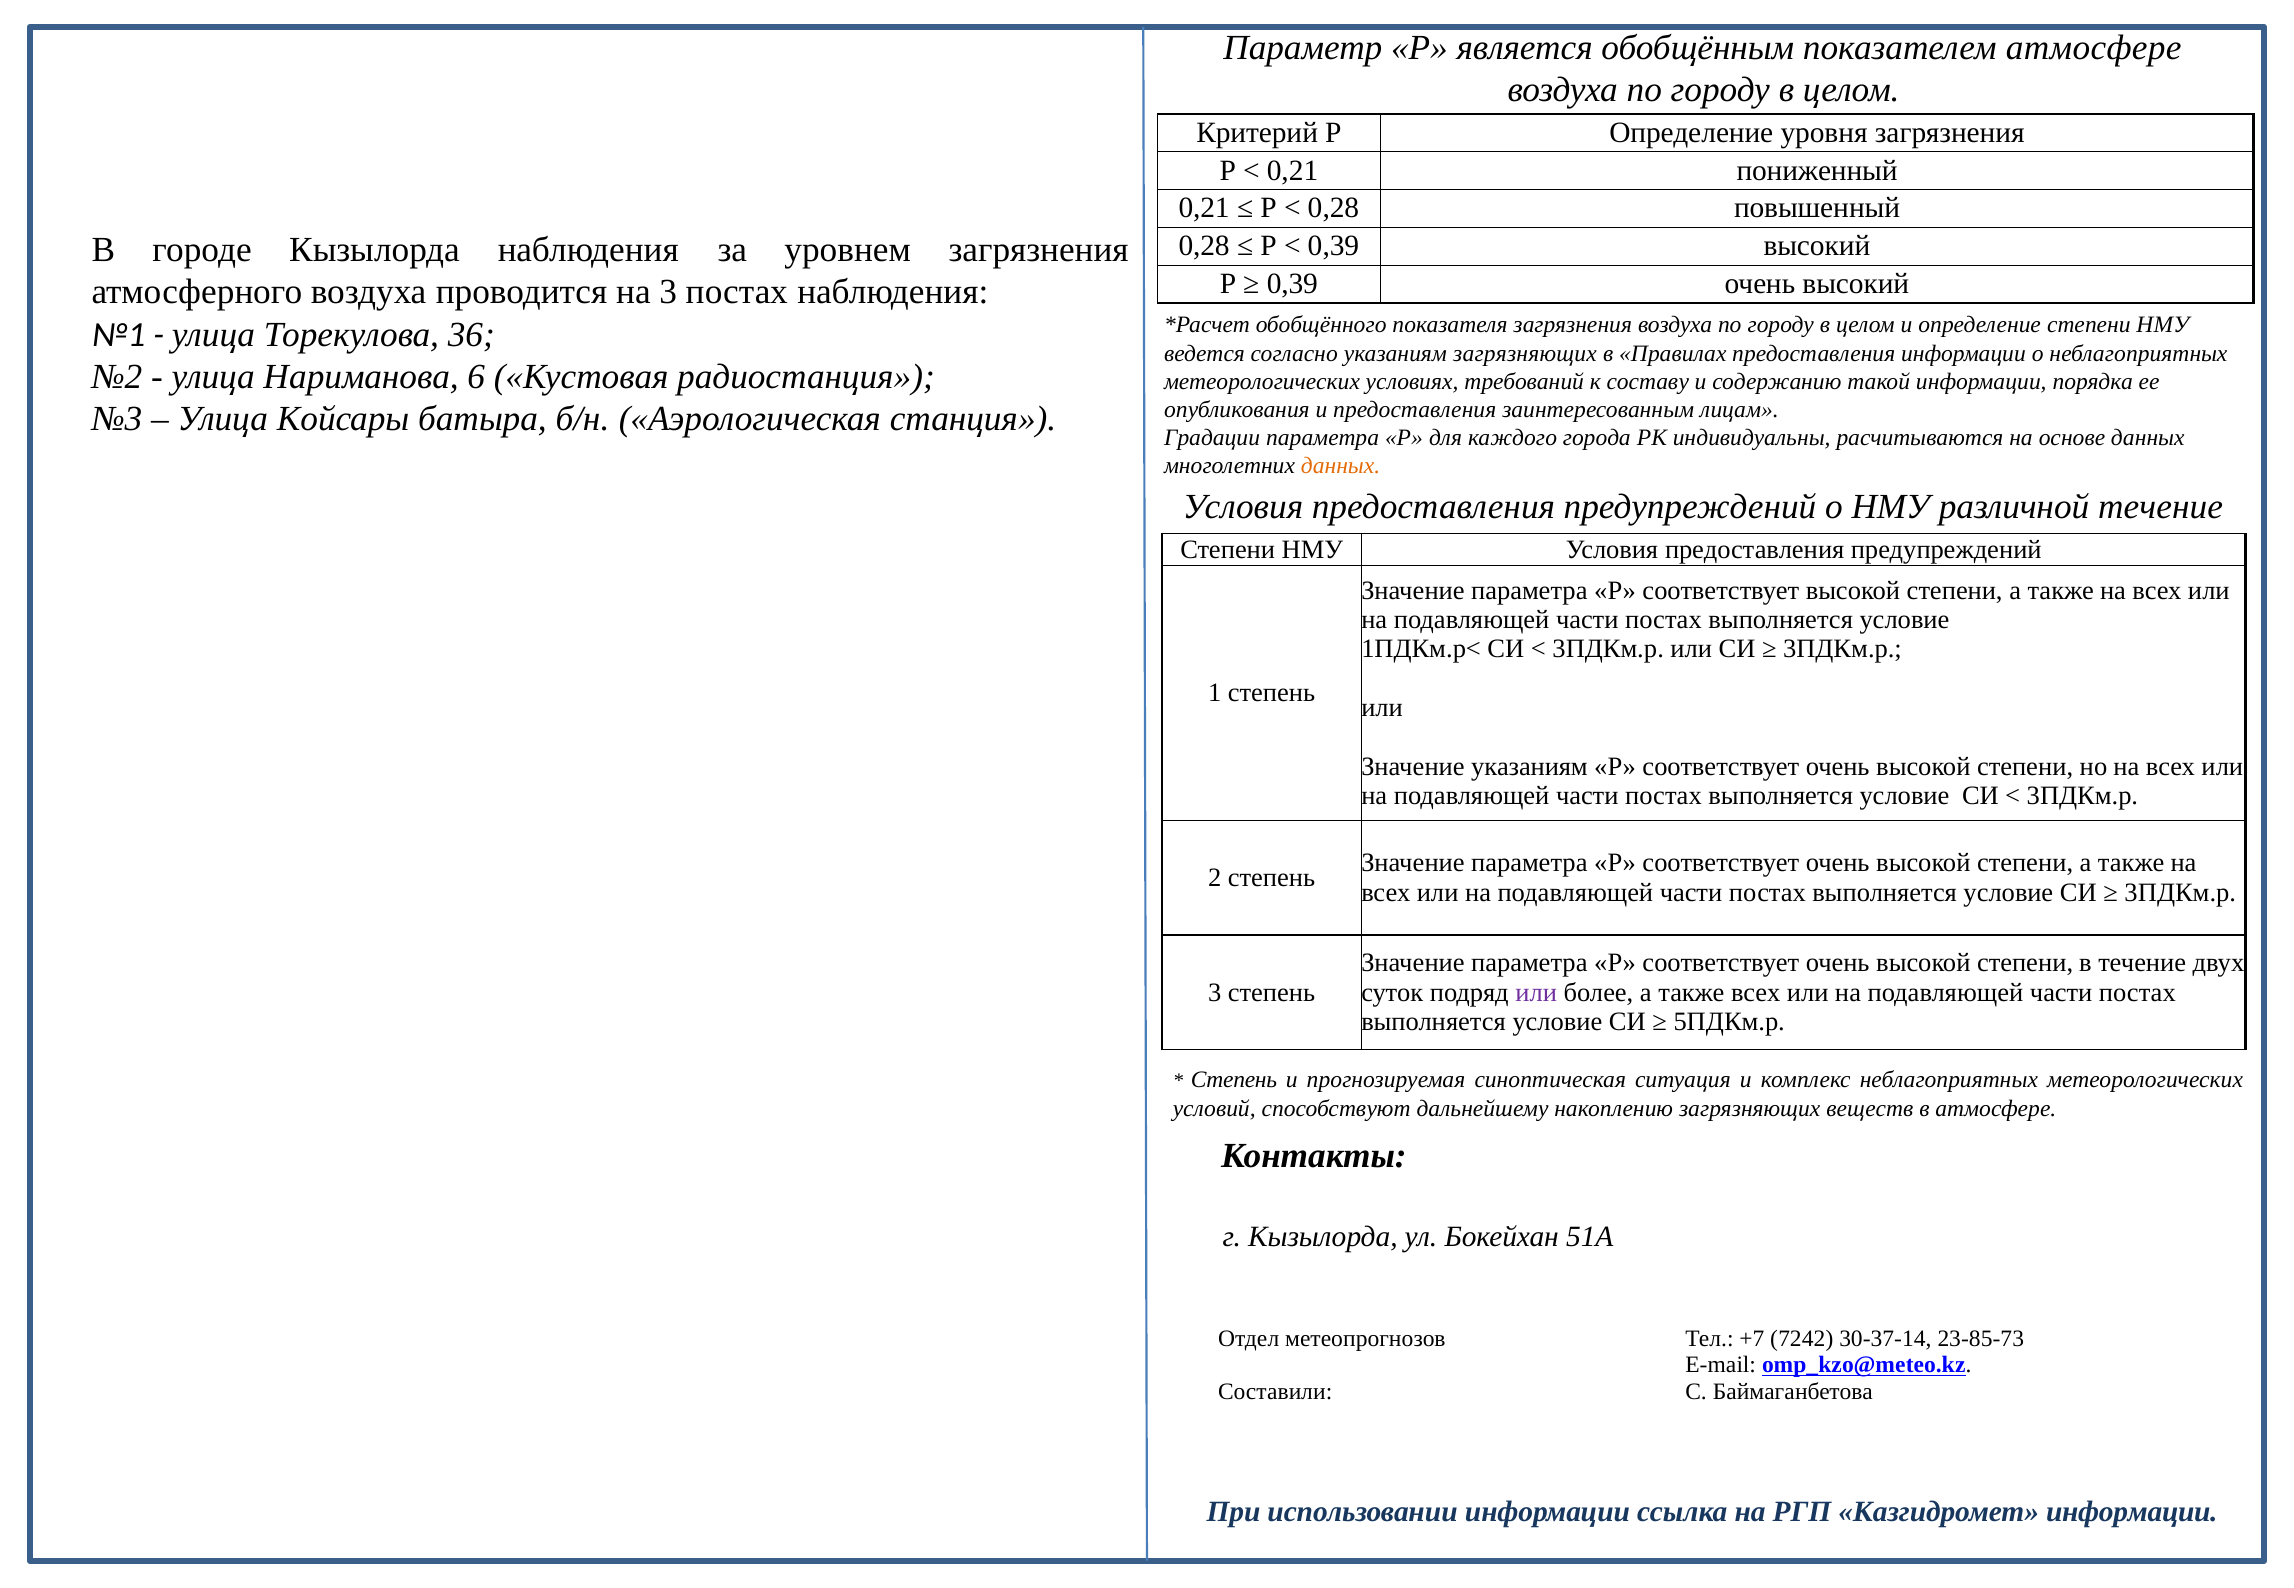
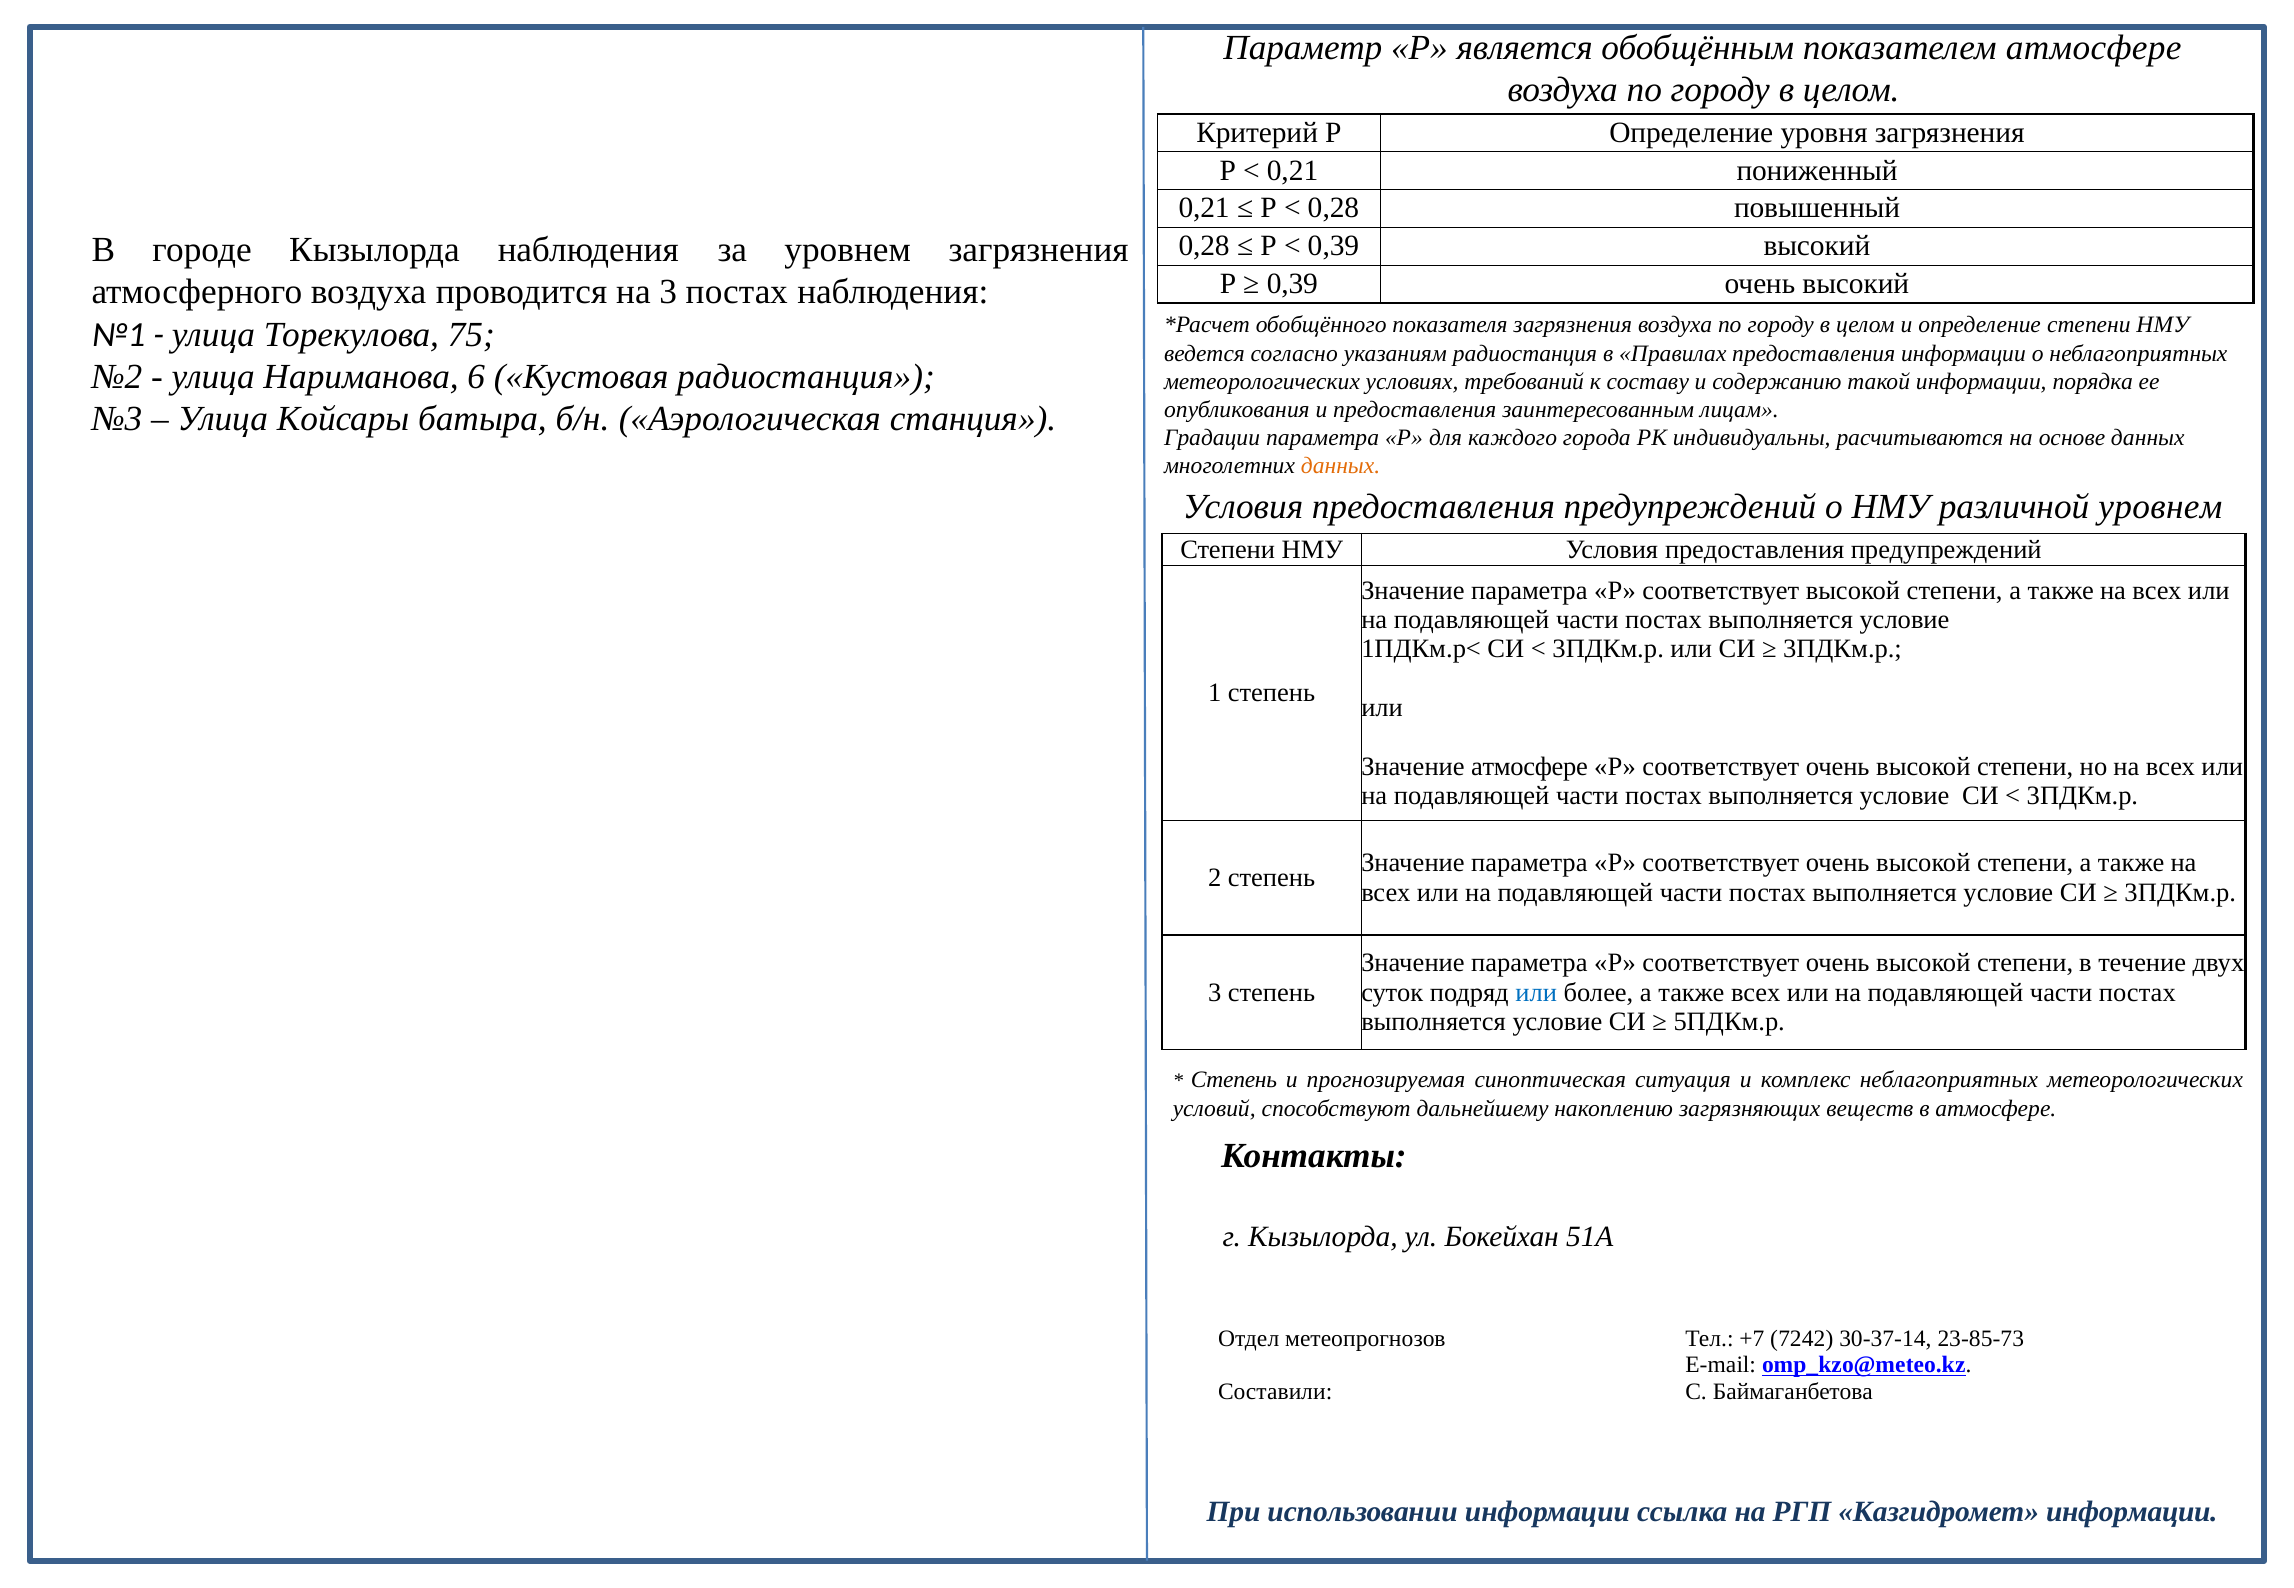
36: 36 -> 75 (471, 335)
указаниям загрязняющих: загрязняющих -> радиостанция (1525, 353)
различной течение: течение -> уровнем (2160, 507)
Значение указаниям: указаниям -> атмосфере (1530, 766)
или colour: purple -> blue (1536, 993)
